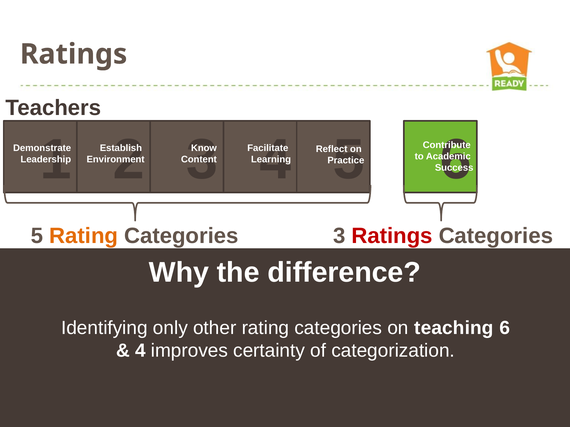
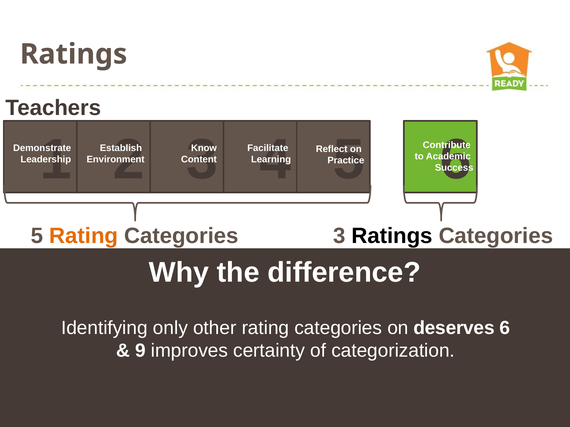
Ratings colour: red -> black (392, 236)
teaching: teaching -> deserves (454, 328)
4: 4 -> 9 (140, 351)
